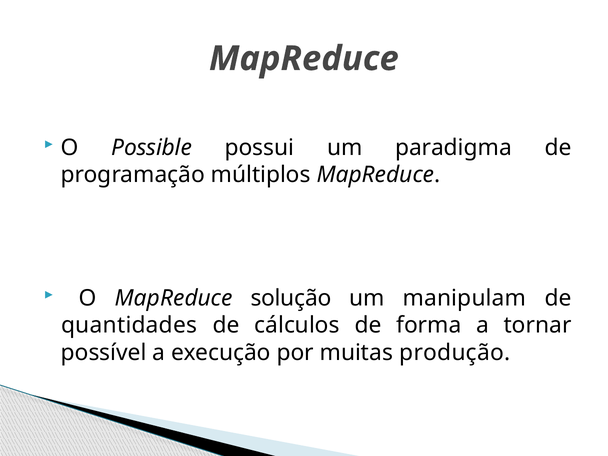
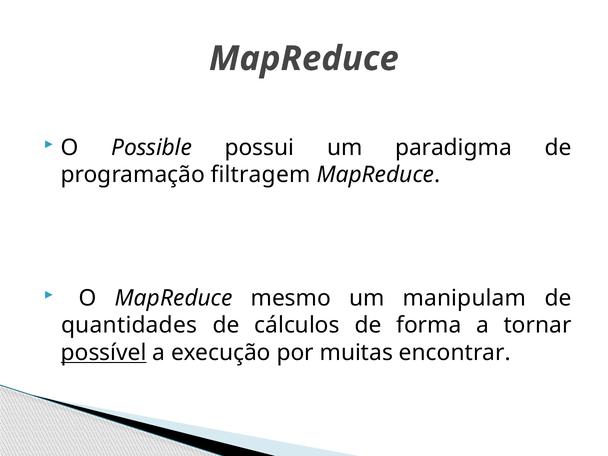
múltiplos: múltiplos -> filtragem (261, 175)
solução: solução -> mesmo (291, 298)
possível underline: none -> present (104, 353)
produção: produção -> encontrar (455, 353)
